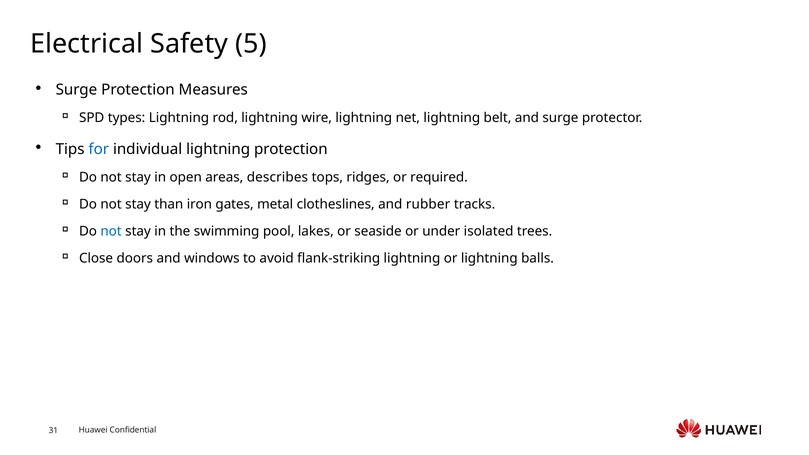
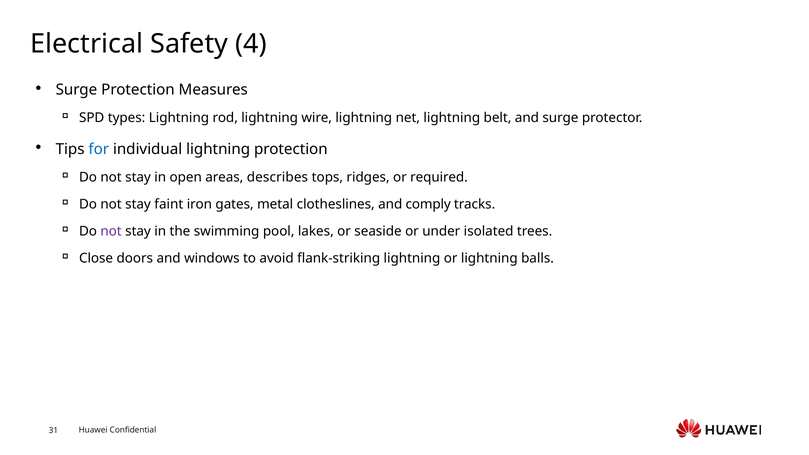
5: 5 -> 4 (251, 44)
than: than -> faint (169, 204)
rubber: rubber -> comply (428, 204)
not colour: blue -> purple (111, 231)
